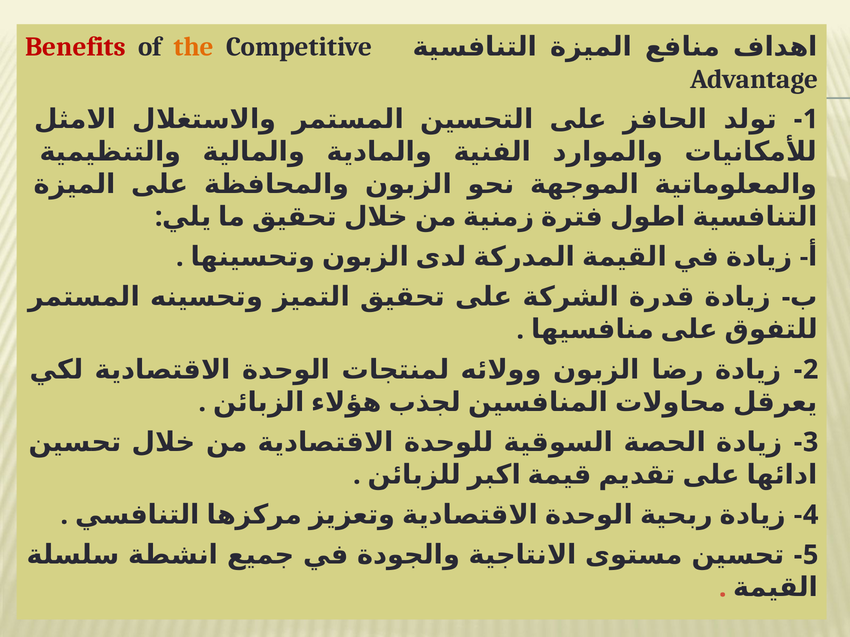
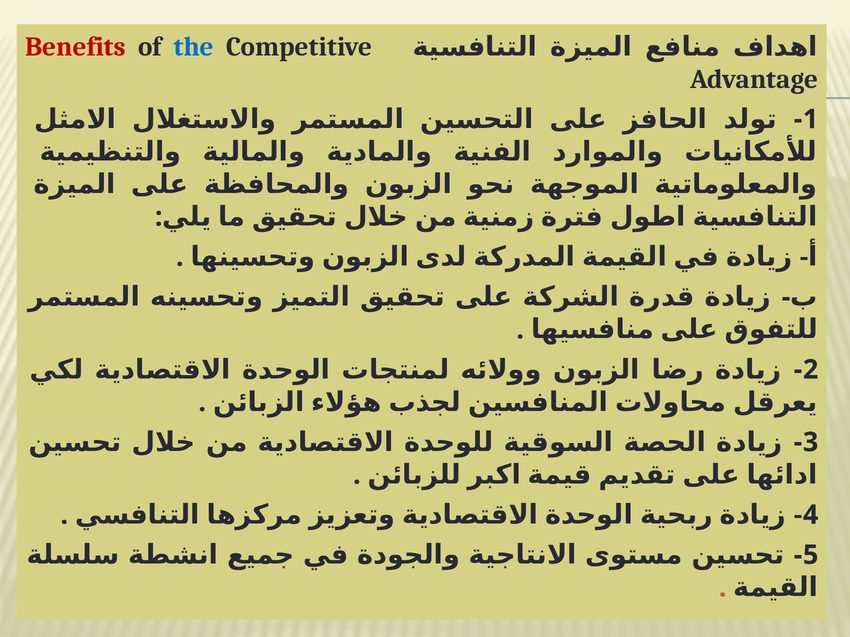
the colour: orange -> blue (194, 47)
